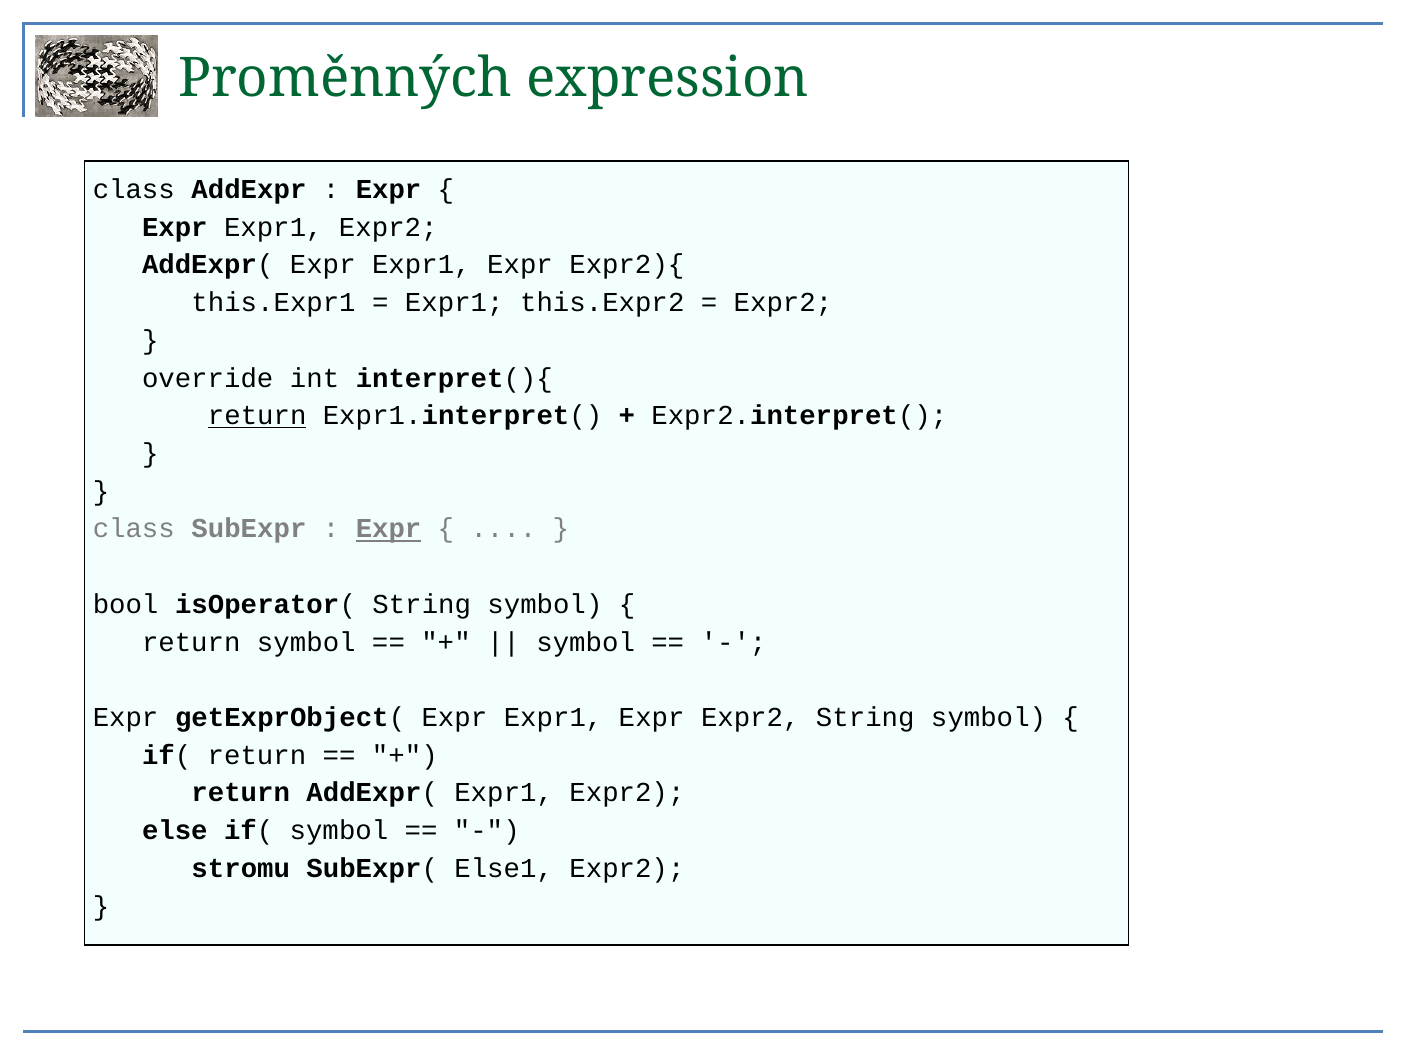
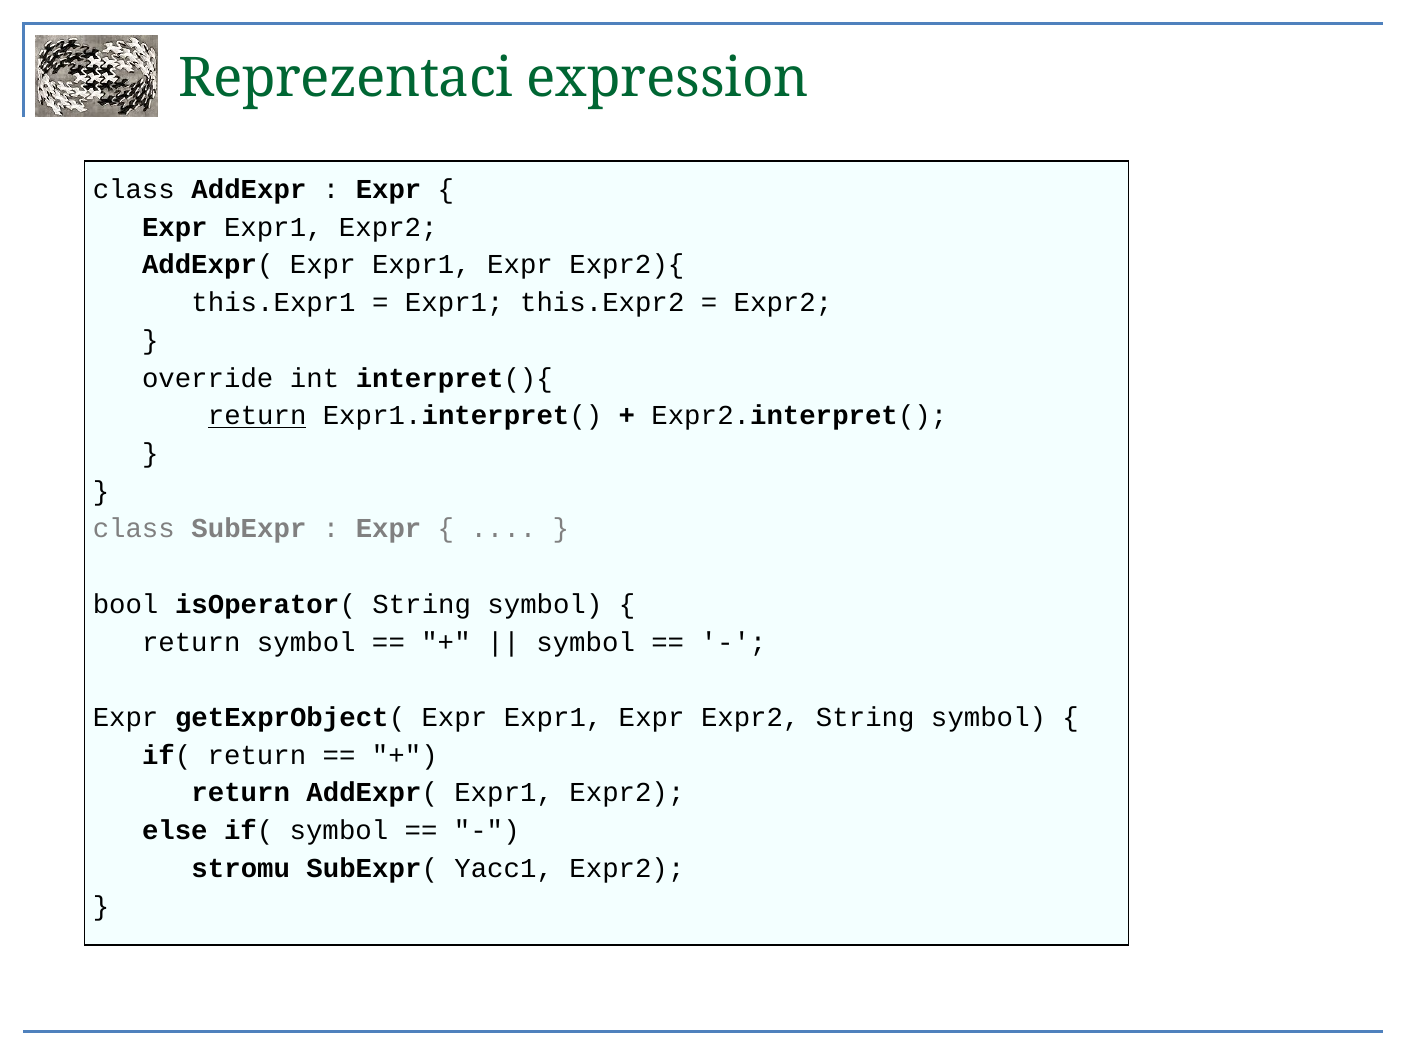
Proměnných: Proměnných -> Reprezentaci (346, 79)
Expr underline: present -> none (389, 529)
Else1: Else1 -> Yacc1 (504, 868)
